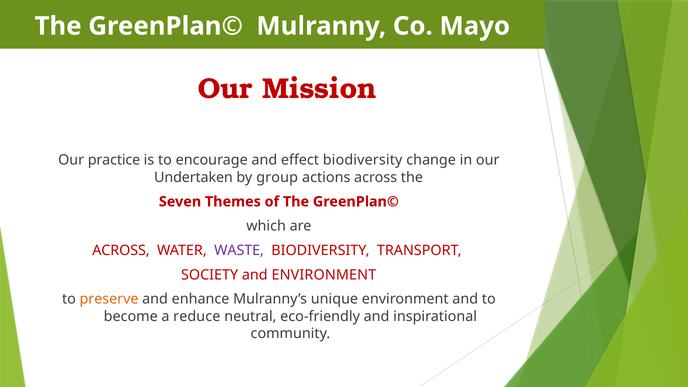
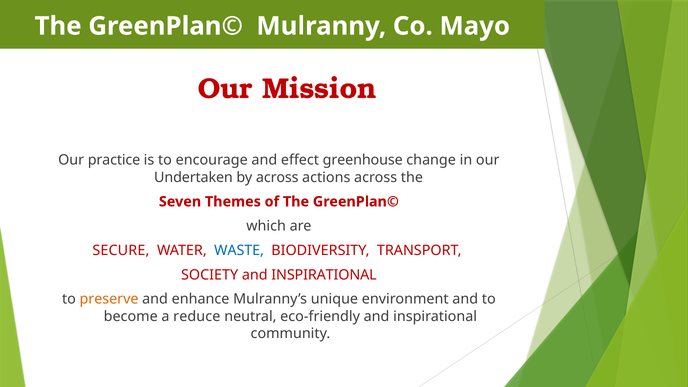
effect biodiversity: biodiversity -> greenhouse (363, 160)
by group: group -> across (277, 177)
ACROSS: ACROSS -> SECURE (121, 250)
WASTE colour: purple -> blue (239, 250)
SOCIETY and ENVIRONMENT: ENVIRONMENT -> INSPIRATIONAL (324, 275)
